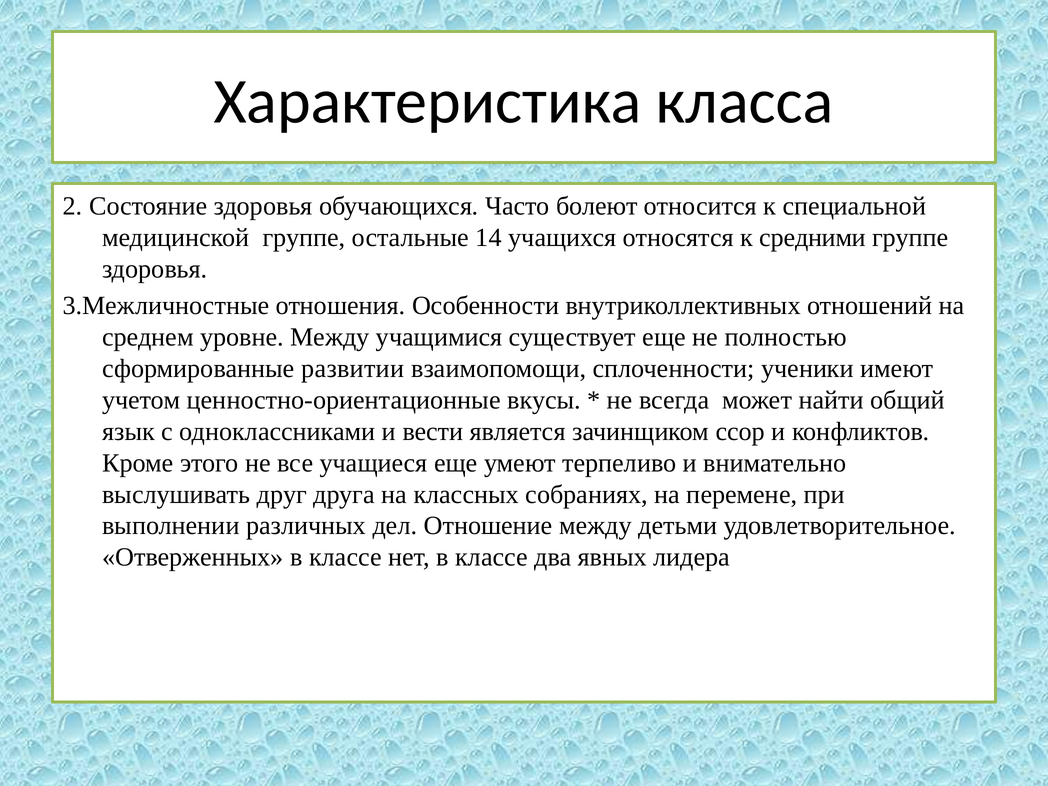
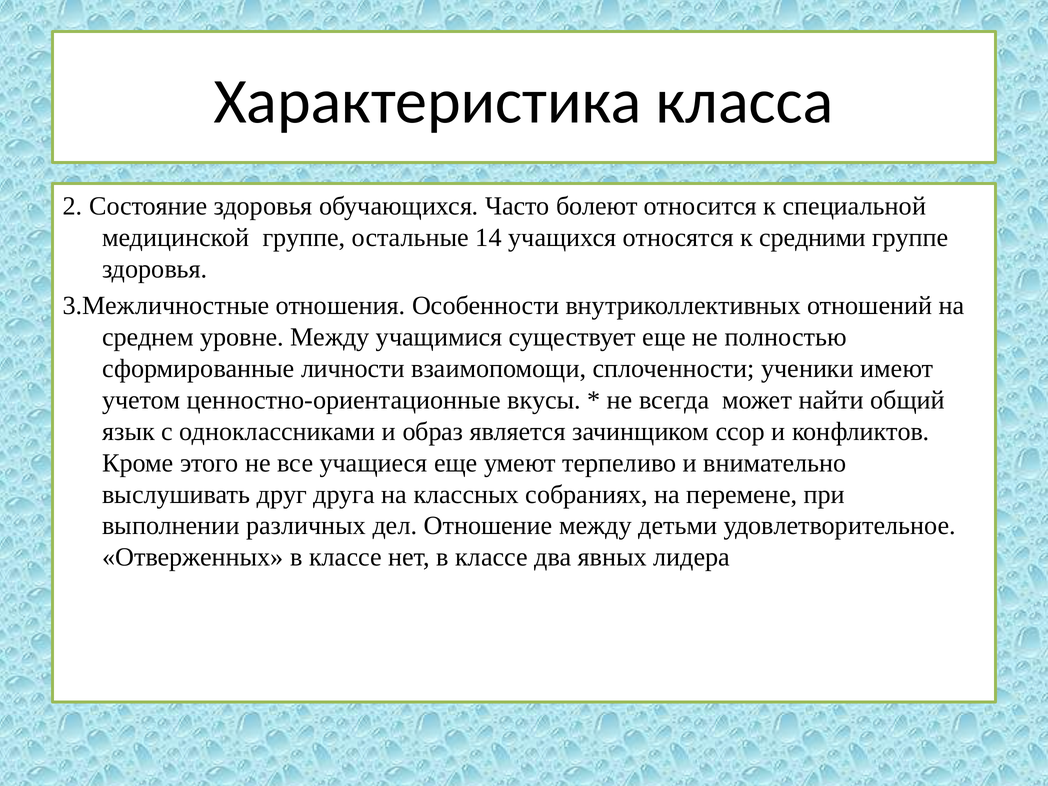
развитии: развитии -> личности (353, 369)
вести: вести -> образ (433, 432)
